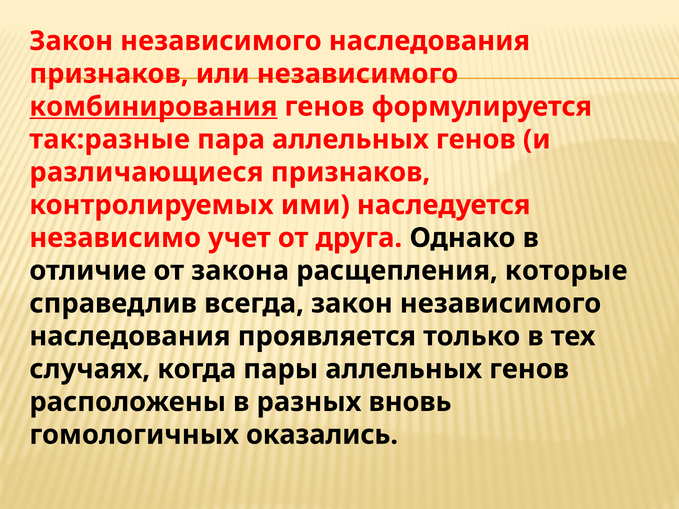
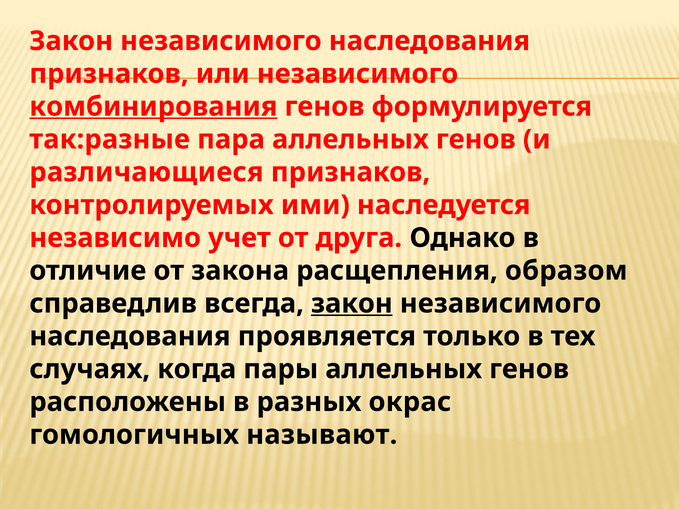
которые: которые -> образом (566, 271)
закон underline: none -> present (352, 304)
вновь: вновь -> окрас (410, 402)
оказались: оказались -> называют (322, 435)
